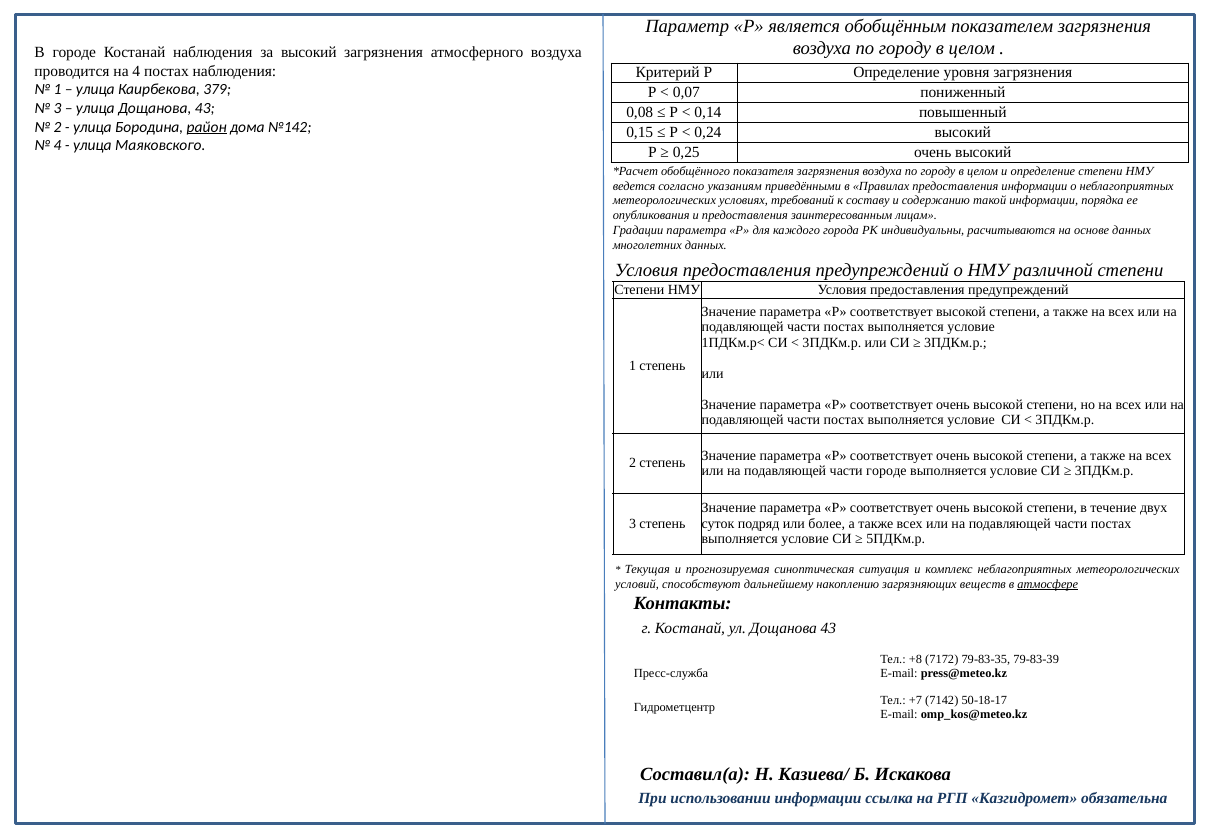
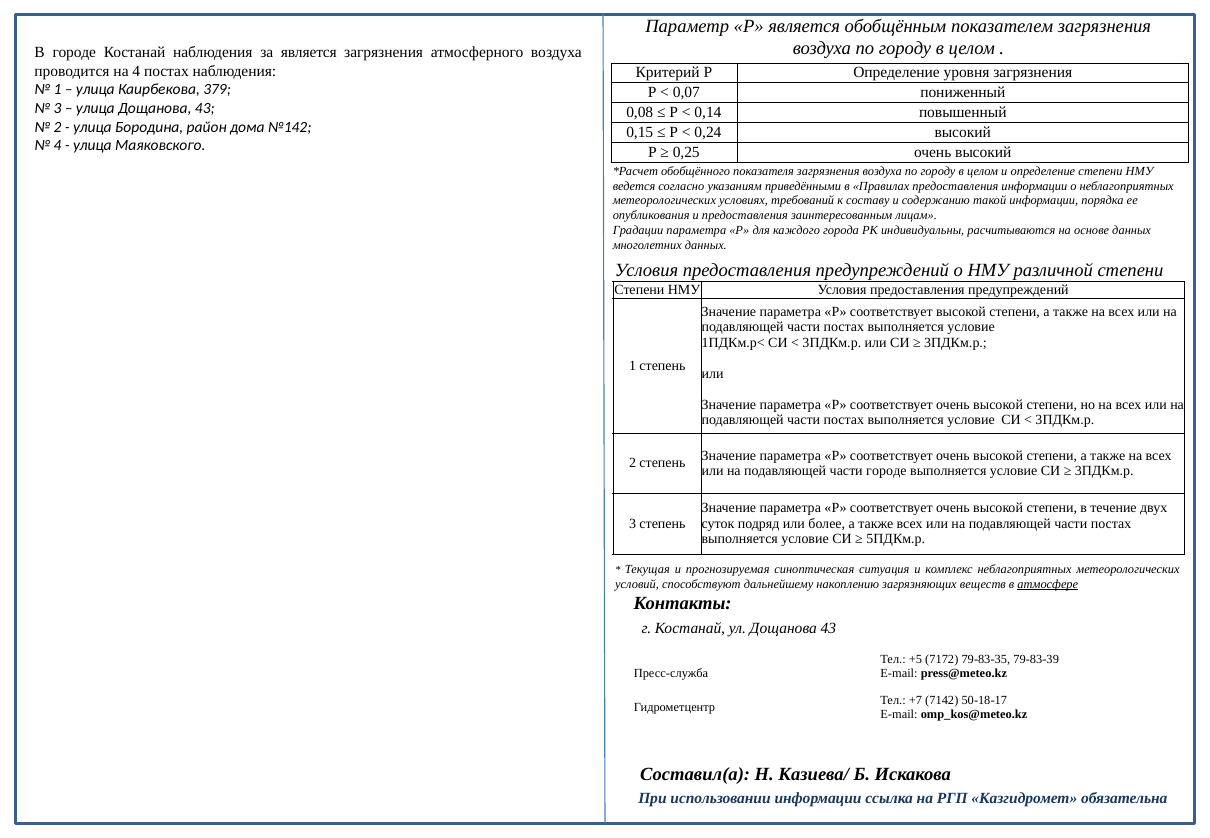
за высокий: высокий -> является (309, 52)
район underline: present -> none (207, 127)
+8: +8 -> +5 (915, 660)
